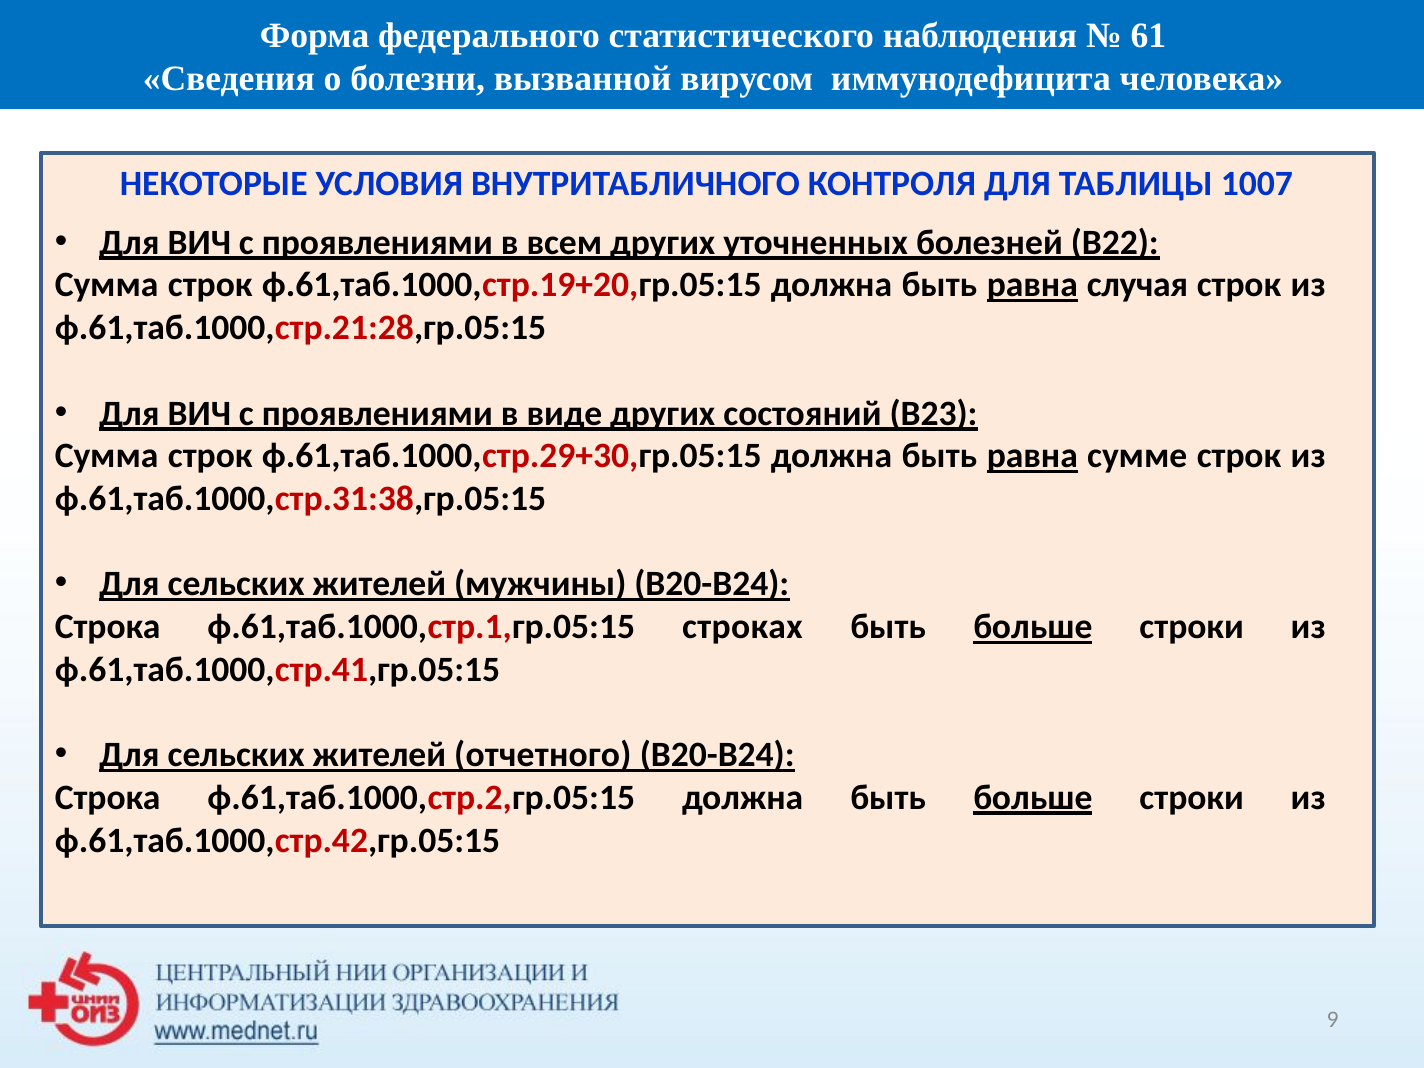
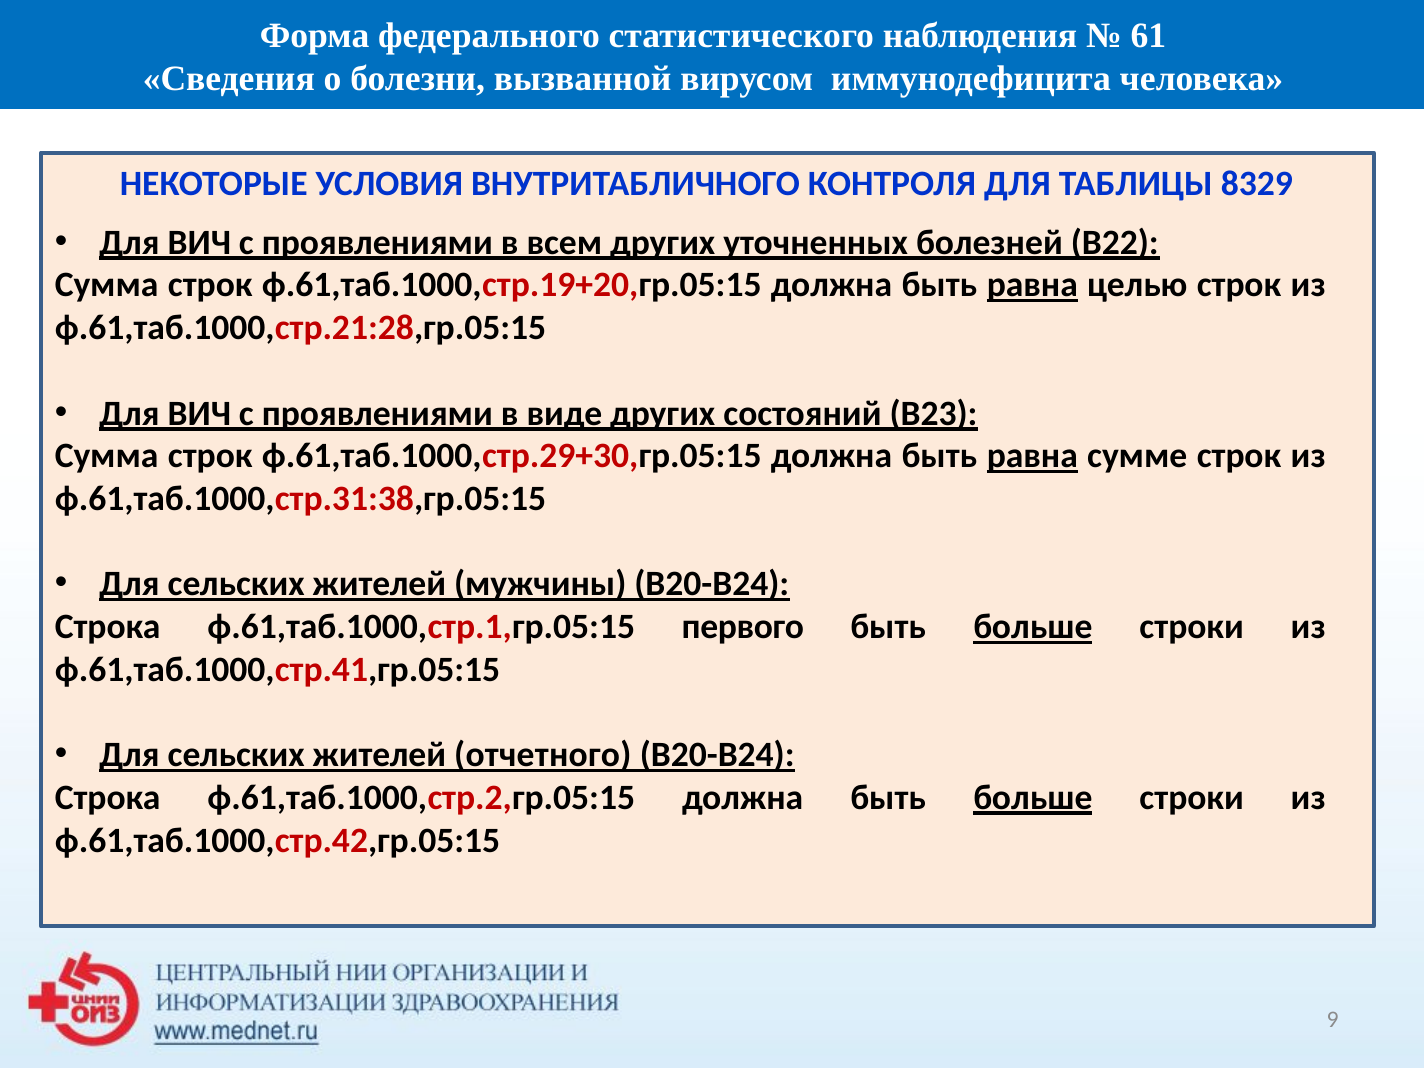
1007: 1007 -> 8329 (1257, 184)
случая: случая -> целью (1137, 285)
строках: строках -> первого (743, 627)
